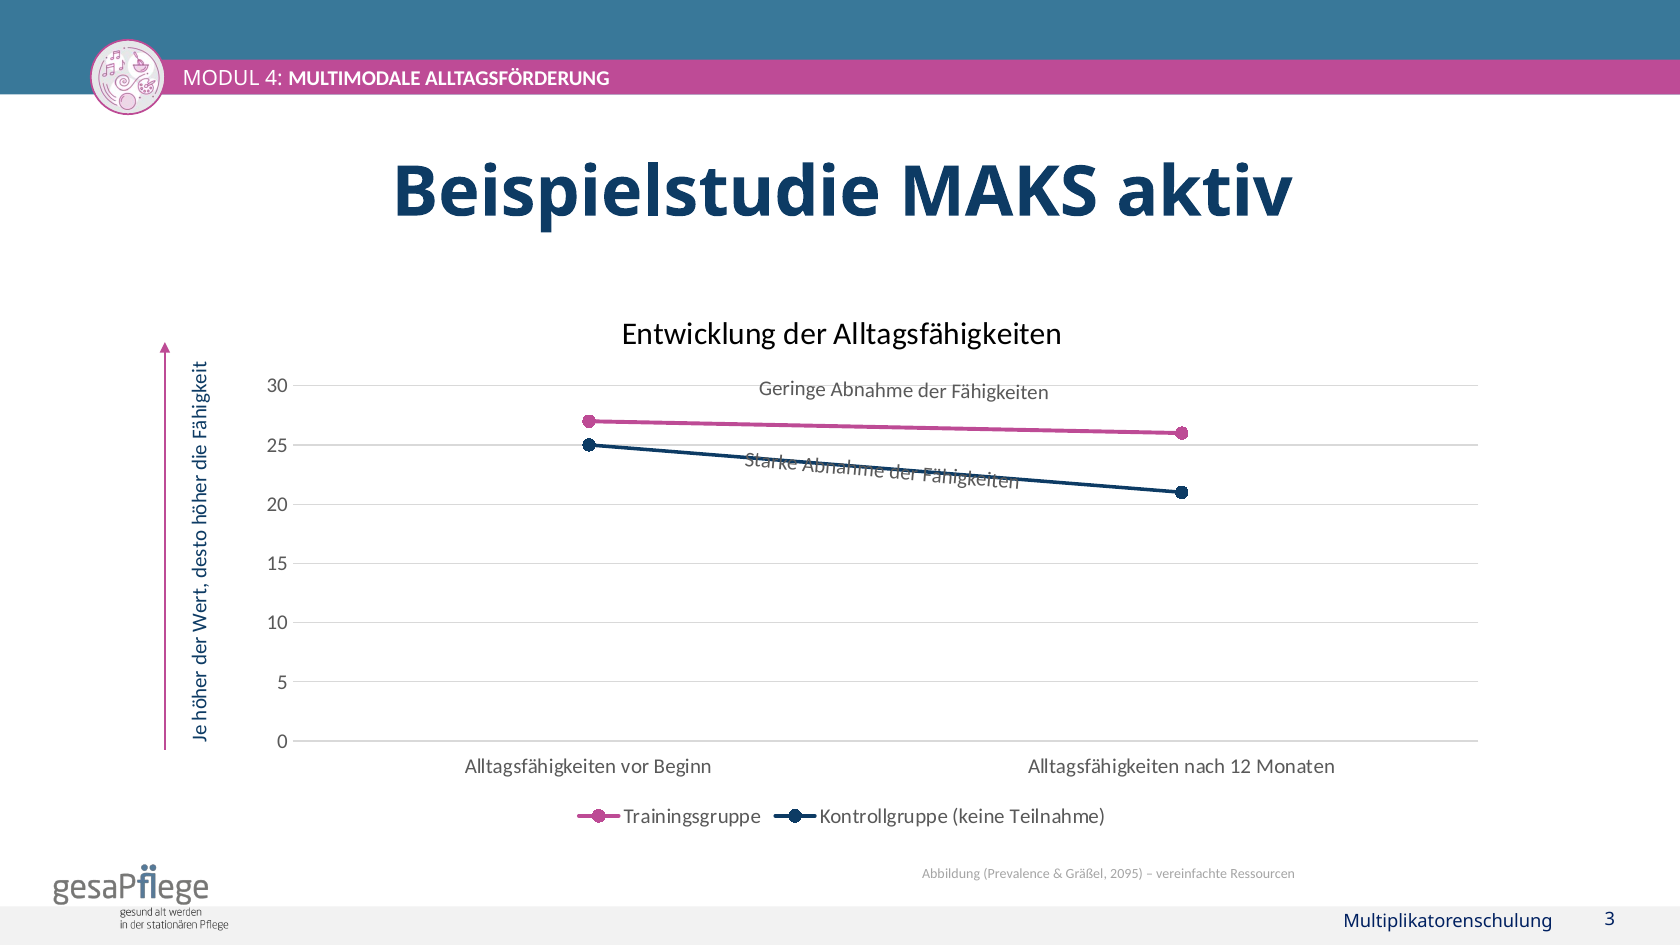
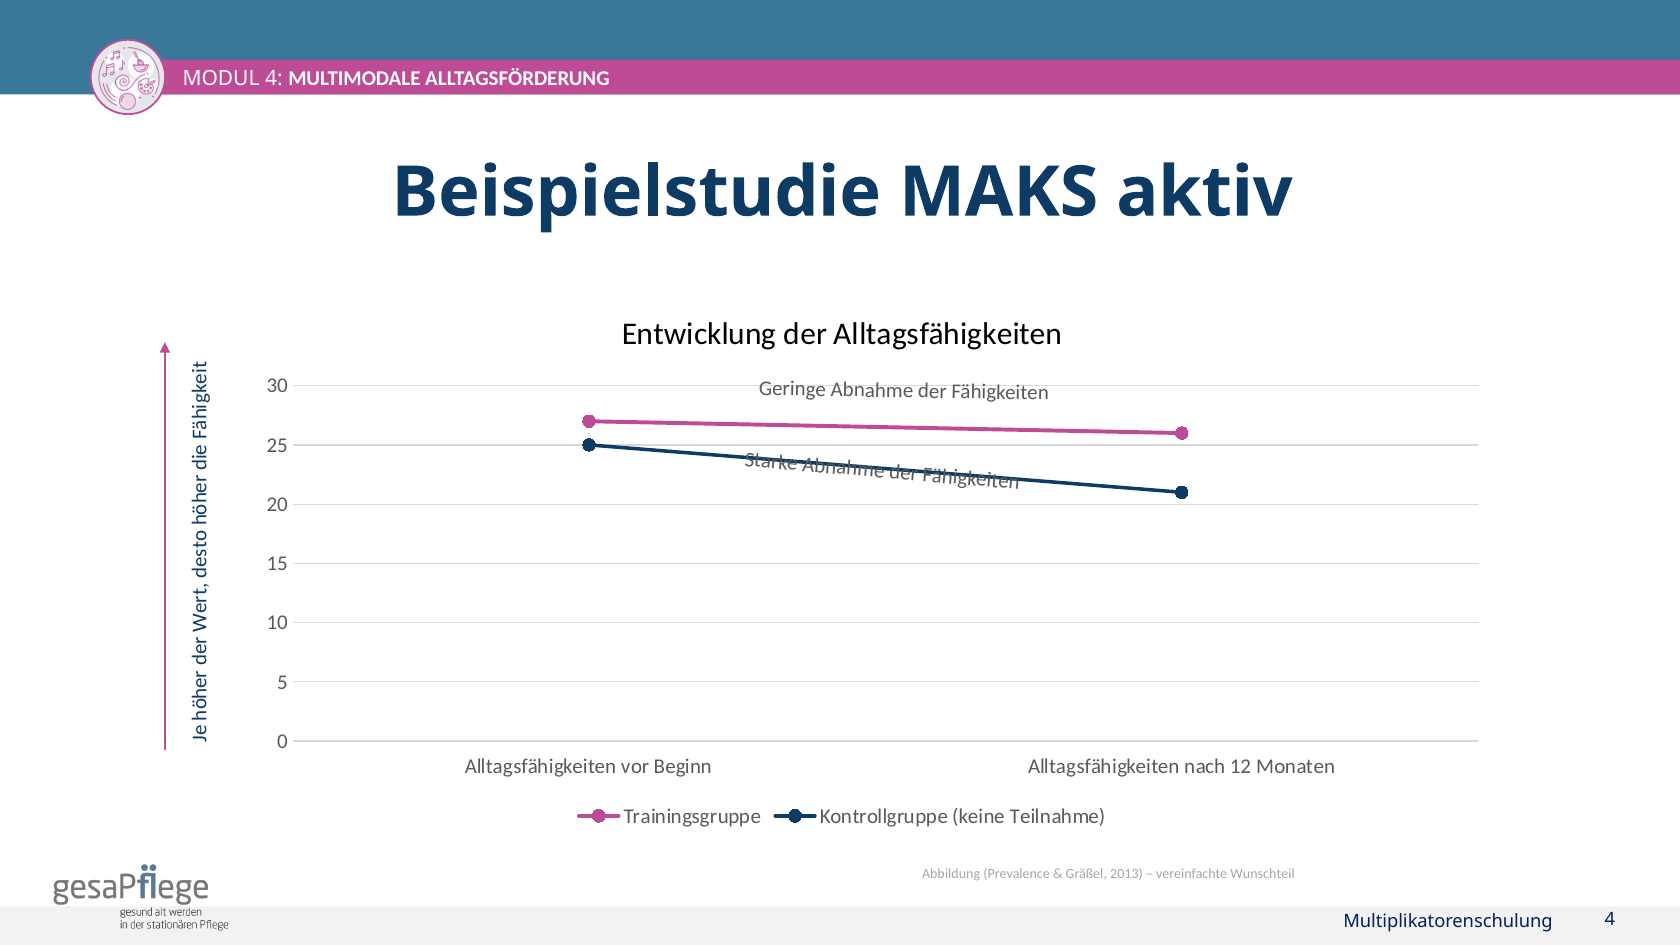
2095: 2095 -> 2013 (1127, 874)
Ressourcen: Ressourcen -> Wunschteil (1263, 874)
Multiplikatorenschulung 3: 3 -> 4 (1610, 920)
